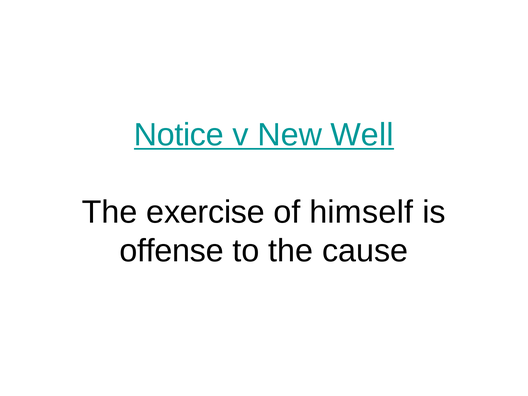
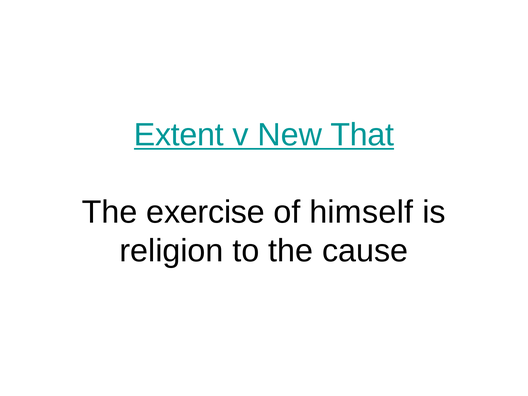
Notice: Notice -> Extent (179, 135)
Well: Well -> That (362, 135)
offense: offense -> religion (172, 251)
